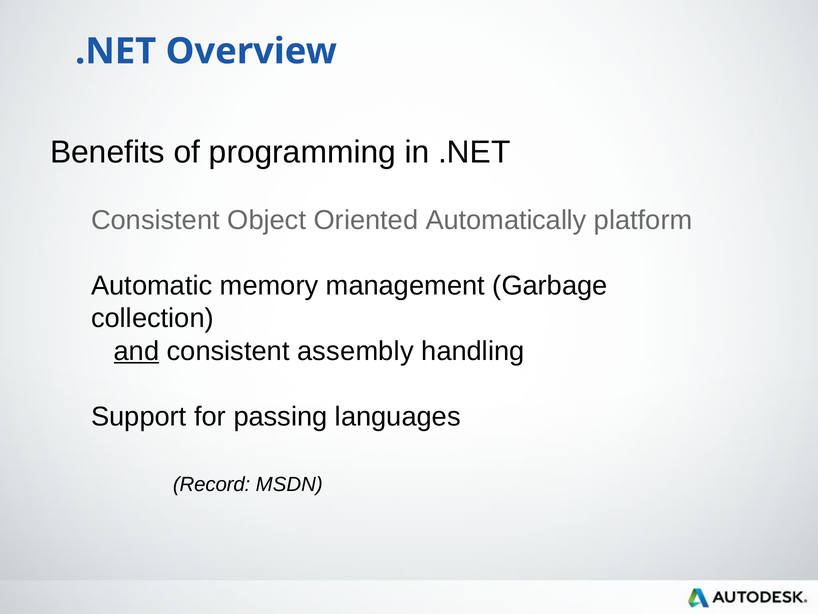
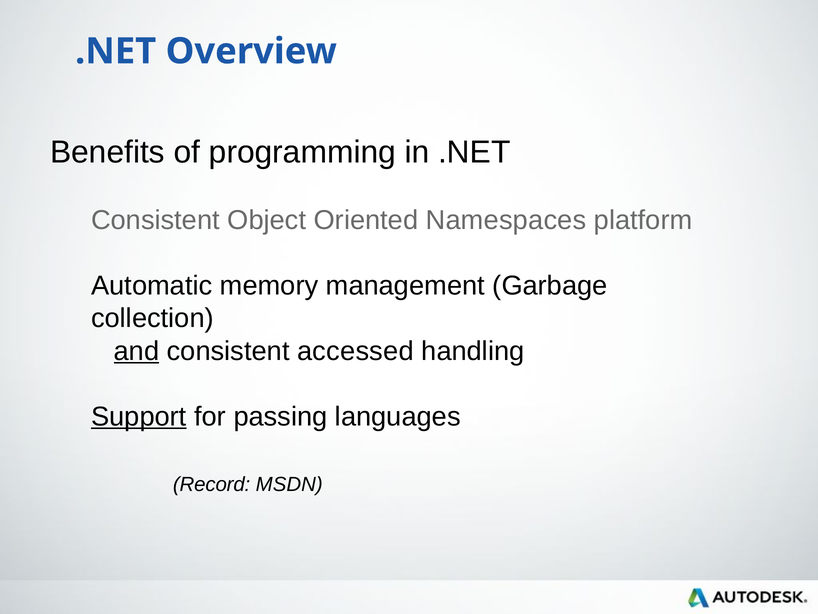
Automatically: Automatically -> Namespaces (506, 220)
assembly: assembly -> accessed (355, 351)
Support underline: none -> present (139, 416)
